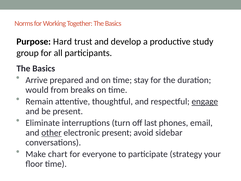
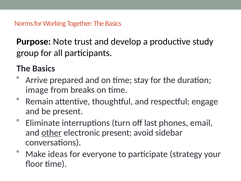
Hard: Hard -> Note (62, 42)
would: would -> image (37, 90)
engage underline: present -> none (205, 101)
chart: chart -> ideas (58, 154)
